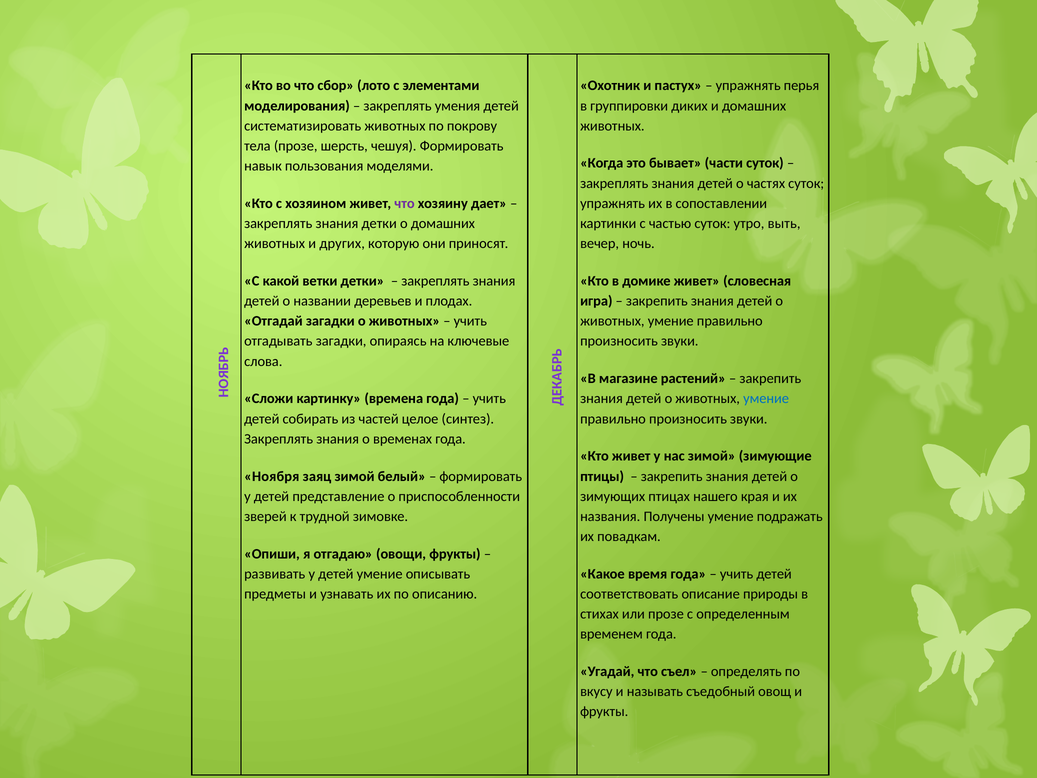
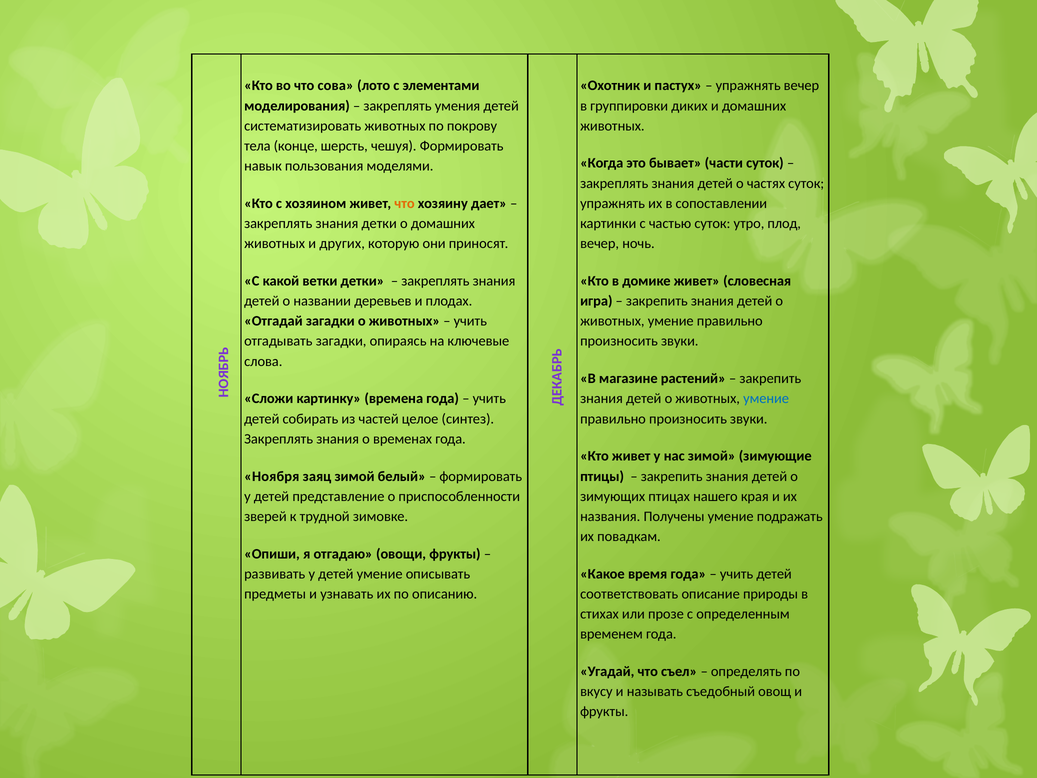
сбор: сбор -> сова (336, 86)
упражнять перья: перья -> вечер (801, 86)
тела прозе: прозе -> конце (296, 146)
что colour: purple -> orange (405, 203)
выть: выть -> плод (784, 223)
